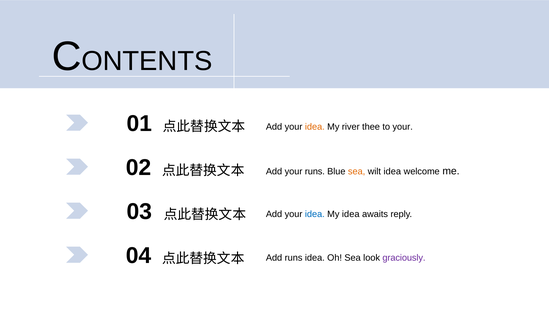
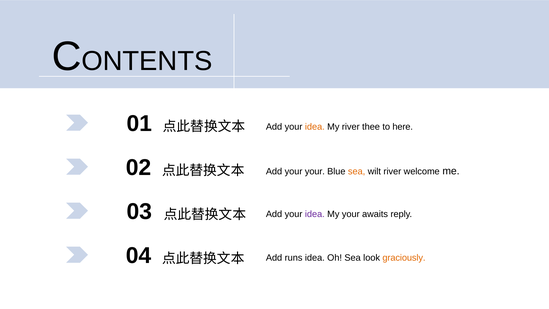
to your: your -> here (403, 127)
your runs: runs -> your (315, 171)
wilt idea: idea -> river (392, 171)
idea colour: blue -> purple (315, 214)
My idea: idea -> your (351, 214)
graciously colour: purple -> orange (404, 258)
